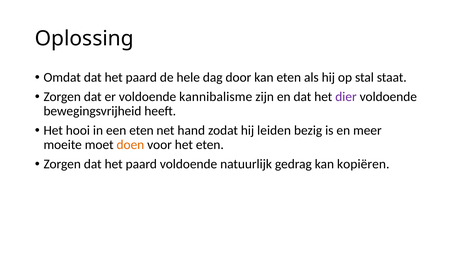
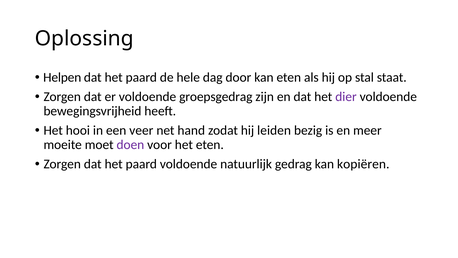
Omdat: Omdat -> Helpen (62, 77)
kannibalisme: kannibalisme -> groepsgedrag (216, 97)
een eten: eten -> veer (141, 130)
doen colour: orange -> purple (130, 145)
